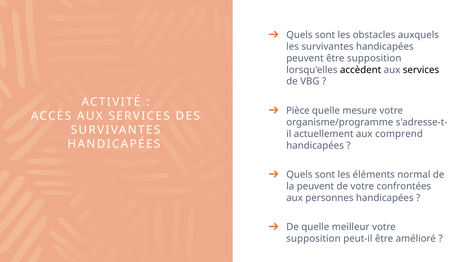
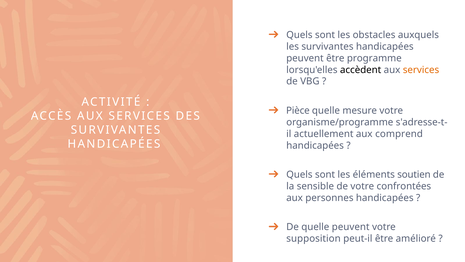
être supposition: supposition -> programme (374, 58)
services colour: black -> orange (421, 70)
normal: normal -> soutien (414, 174)
la peuvent: peuvent -> sensible (315, 186)
quelle meilleur: meilleur -> peuvent (351, 227)
